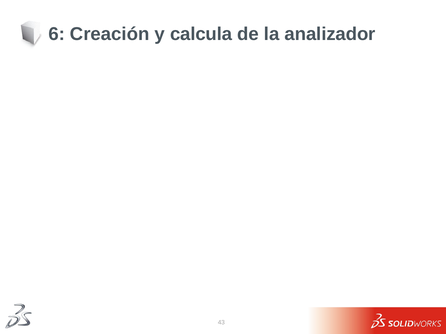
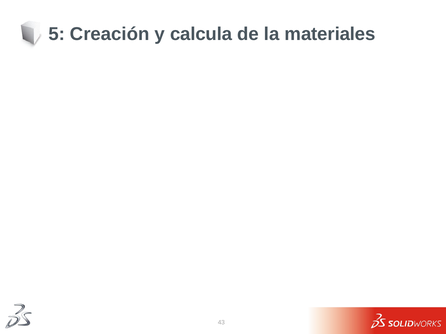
6: 6 -> 5 (57, 34)
analizador: analizador -> materiales (330, 34)
